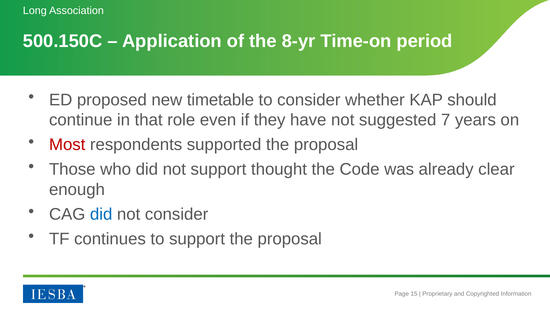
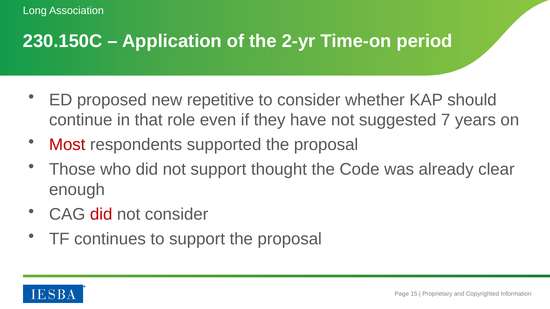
500.150C: 500.150C -> 230.150C (63, 41)
8-yr: 8-yr -> 2-yr (299, 41)
timetable: timetable -> repetitive (220, 100)
did colour: blue -> red (101, 215)
